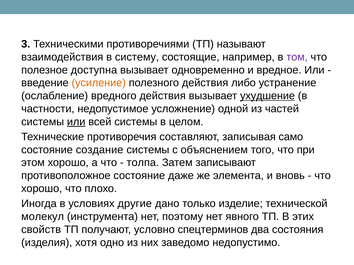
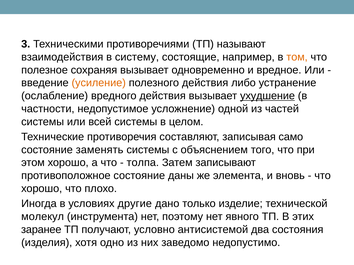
том colour: purple -> orange (297, 57)
доступна: доступна -> сохраняя (94, 70)
или underline: present -> none (76, 122)
создание: создание -> заменять (100, 150)
даже: даже -> даны (181, 176)
свойств: свойств -> заранее (41, 230)
спецтерминов: спецтерминов -> антисистемой (213, 230)
